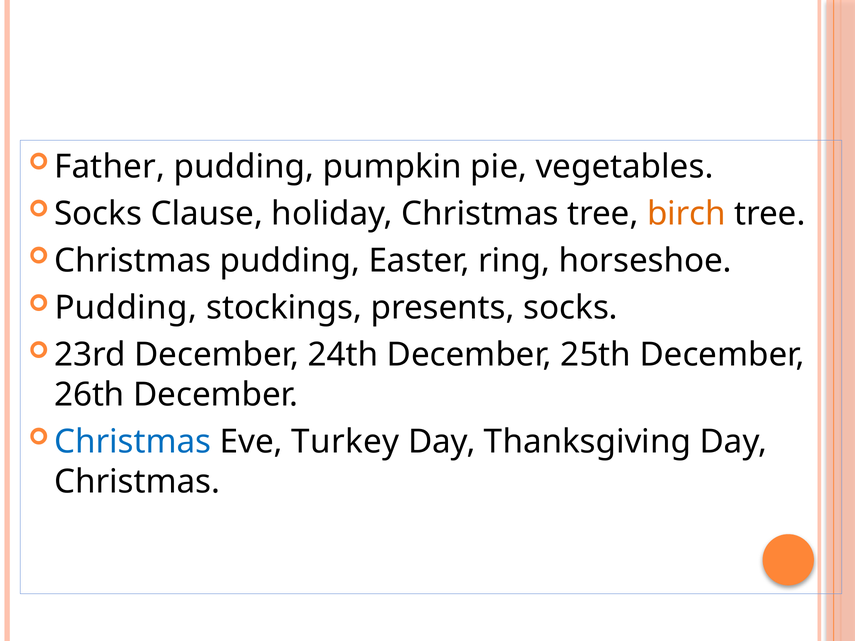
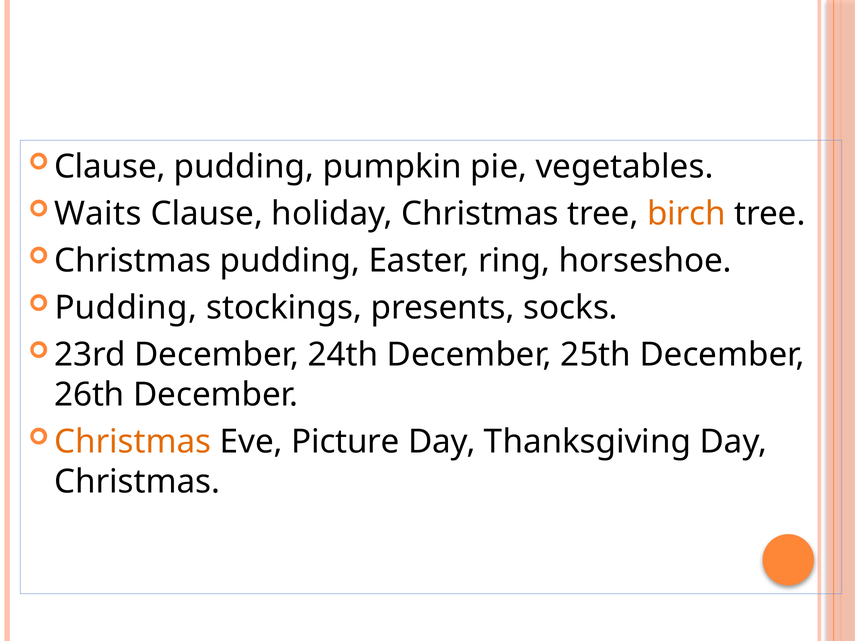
Father: Father -> Clause (110, 167)
Socks: Socks -> Waits (98, 214)
Christmas colour: blue -> orange (133, 442)
Turkey: Turkey -> Picture (346, 442)
